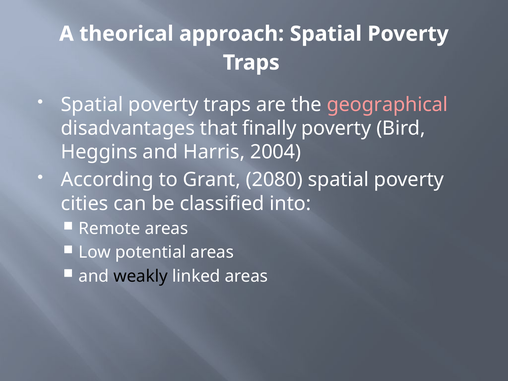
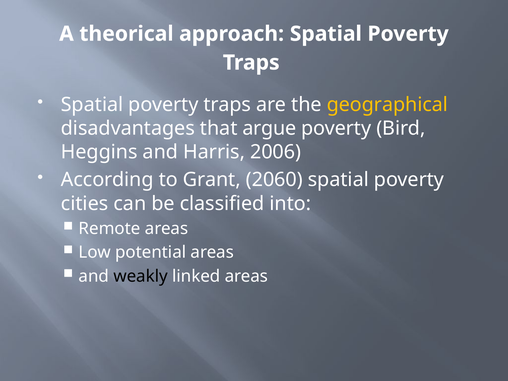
geographical colour: pink -> yellow (387, 105)
finally: finally -> argue (269, 128)
2004: 2004 -> 2006 (276, 152)
2080: 2080 -> 2060 (274, 180)
